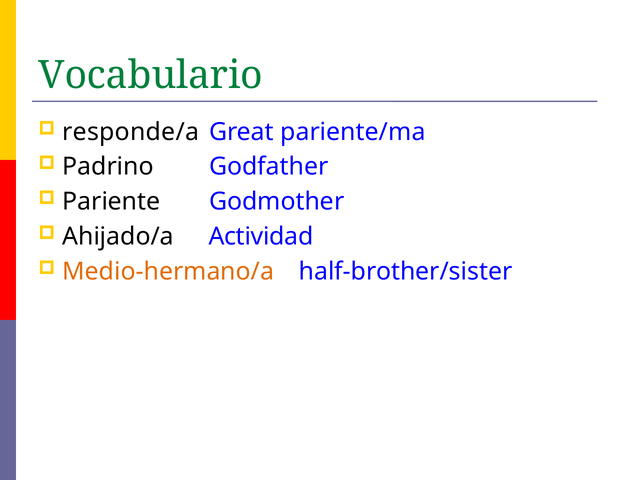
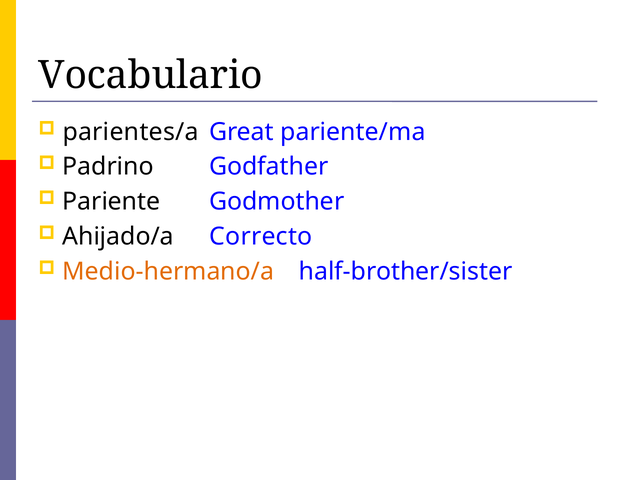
Vocabulario colour: green -> black (151, 75)
responde/a: responde/a -> parientes/a (131, 132)
Actividad: Actividad -> Correcto (261, 236)
